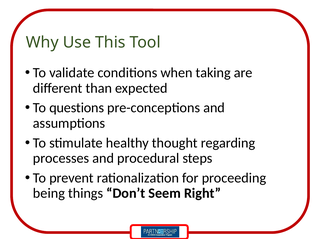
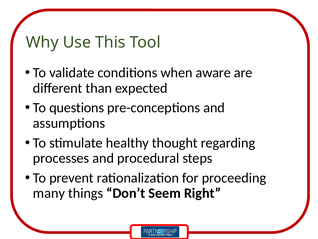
taking: taking -> aware (213, 73)
being: being -> many (49, 193)
